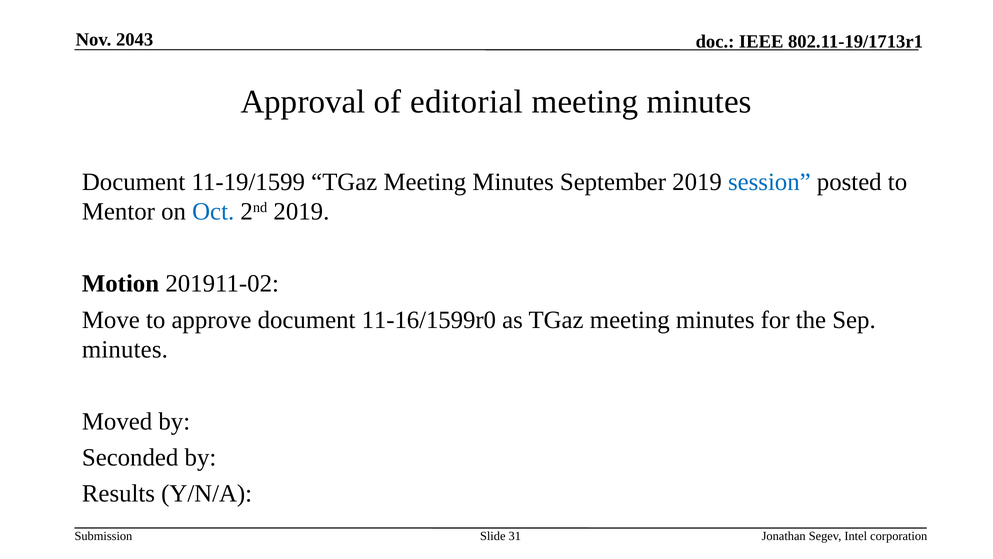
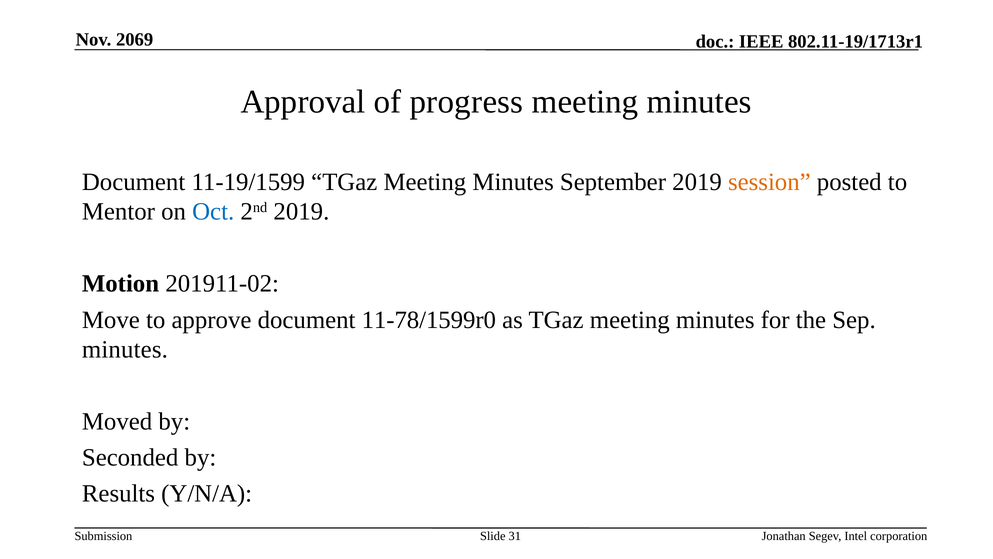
2043: 2043 -> 2069 (135, 39)
editorial: editorial -> progress (467, 102)
session colour: blue -> orange (769, 182)
11-16/1599r0: 11-16/1599r0 -> 11-78/1599r0 (429, 320)
